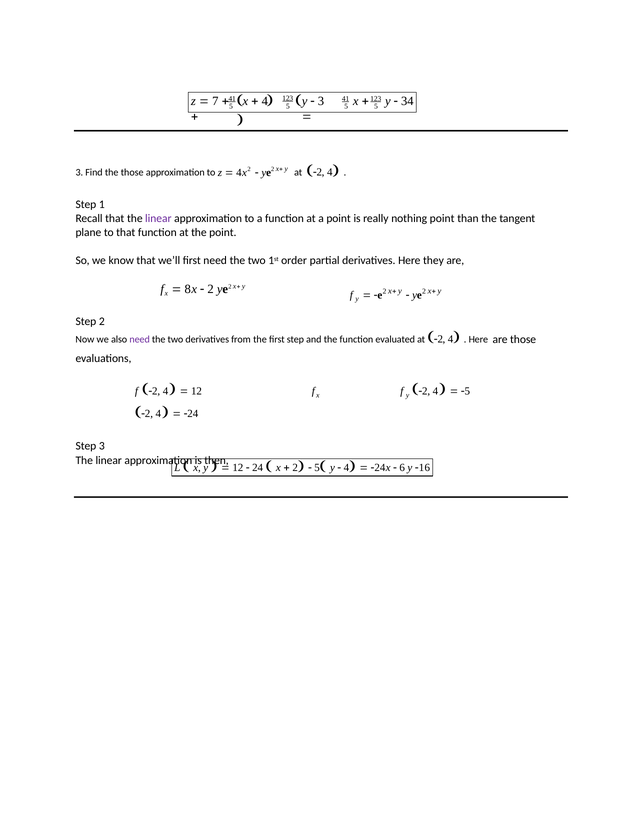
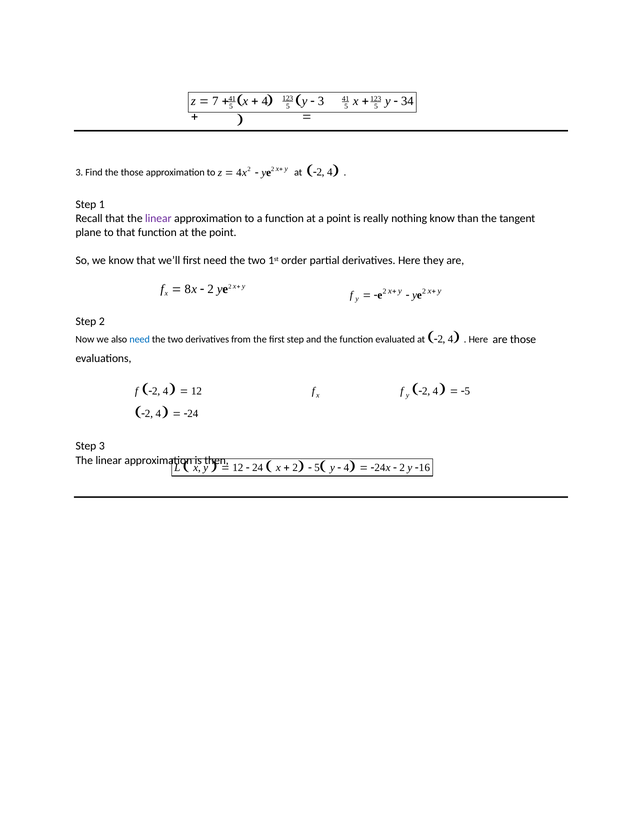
nothing point: point -> know (442, 219)
need colour: purple -> blue (140, 339)
6: 6 -> 2 (402, 468)
